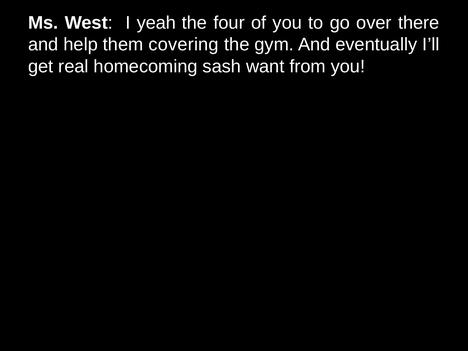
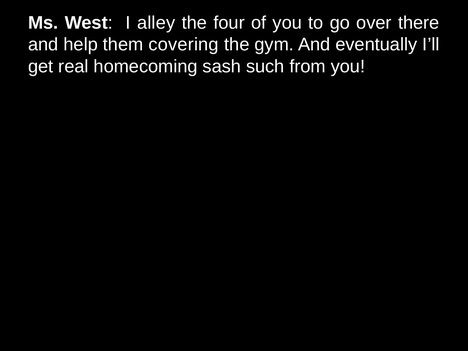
yeah: yeah -> alley (156, 23)
want: want -> such (265, 66)
